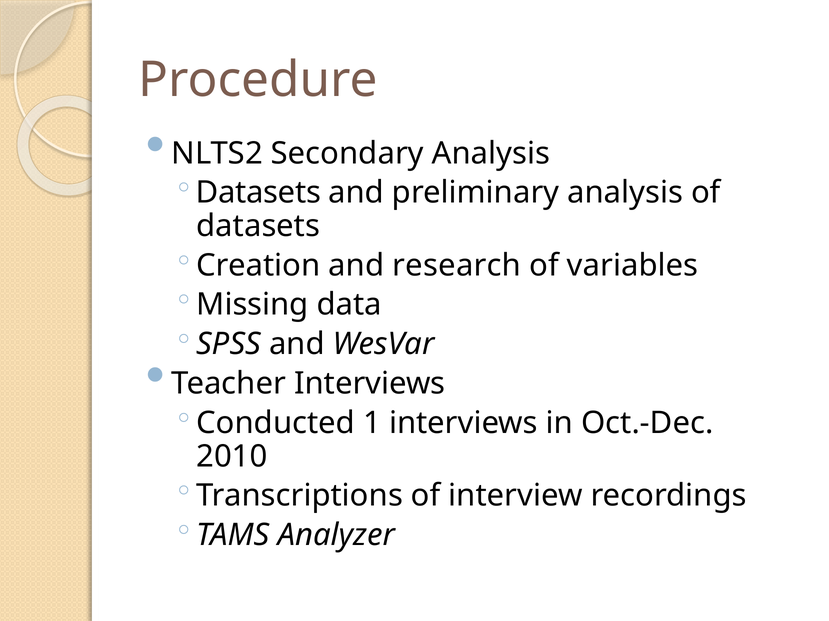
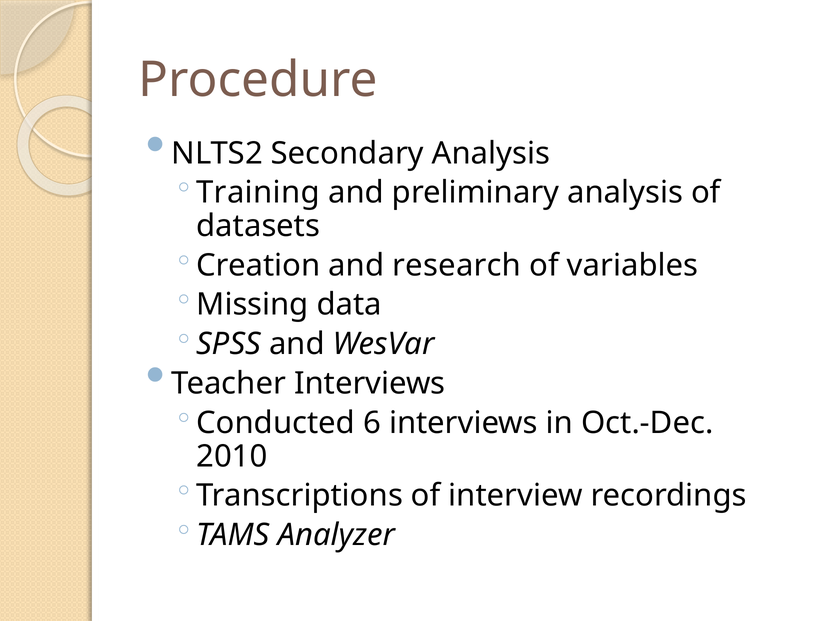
Datasets: Datasets -> Training (258, 193)
1: 1 -> 6 (372, 423)
